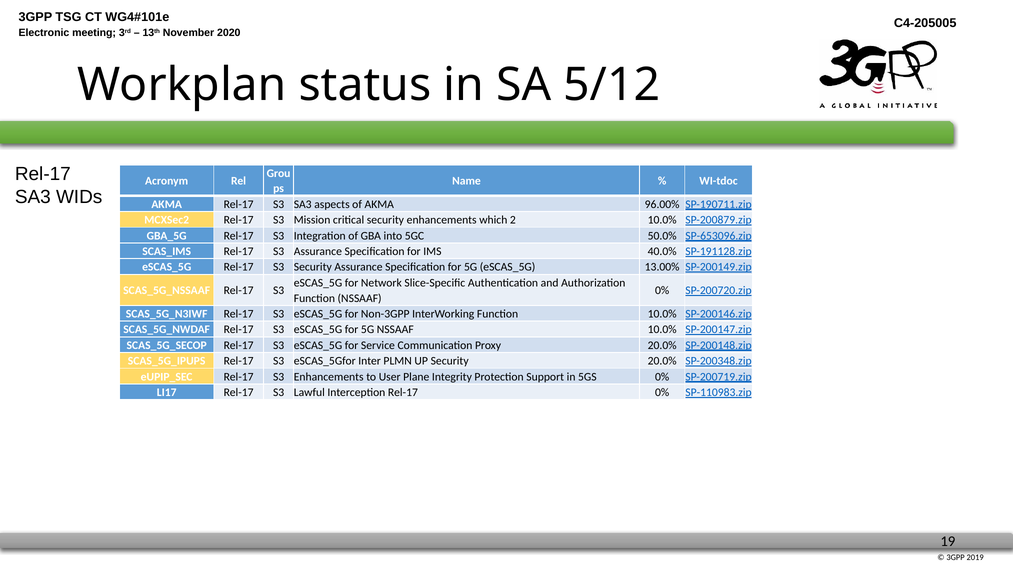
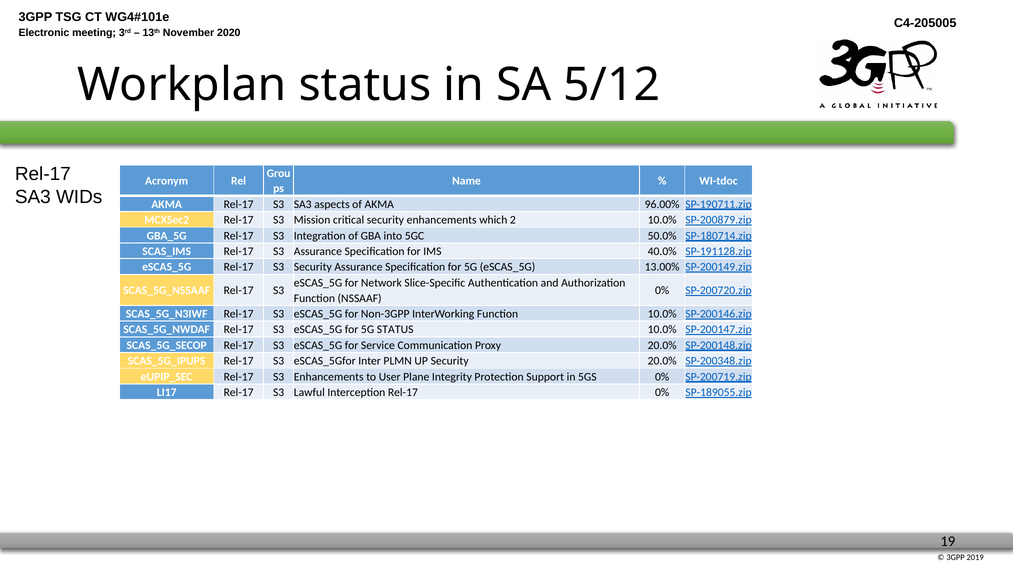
SP-653096.zip: SP-653096.zip -> SP-180714.zip (718, 236)
5G NSSAAF: NSSAAF -> STATUS (395, 329)
SP-110983.zip: SP-110983.zip -> SP-189055.zip (718, 392)
